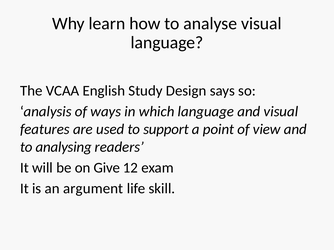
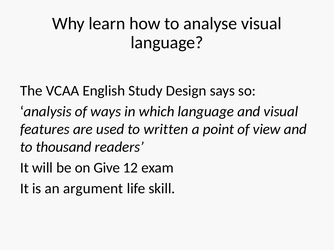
support: support -> written (166, 130)
analysing: analysing -> thousand (64, 147)
